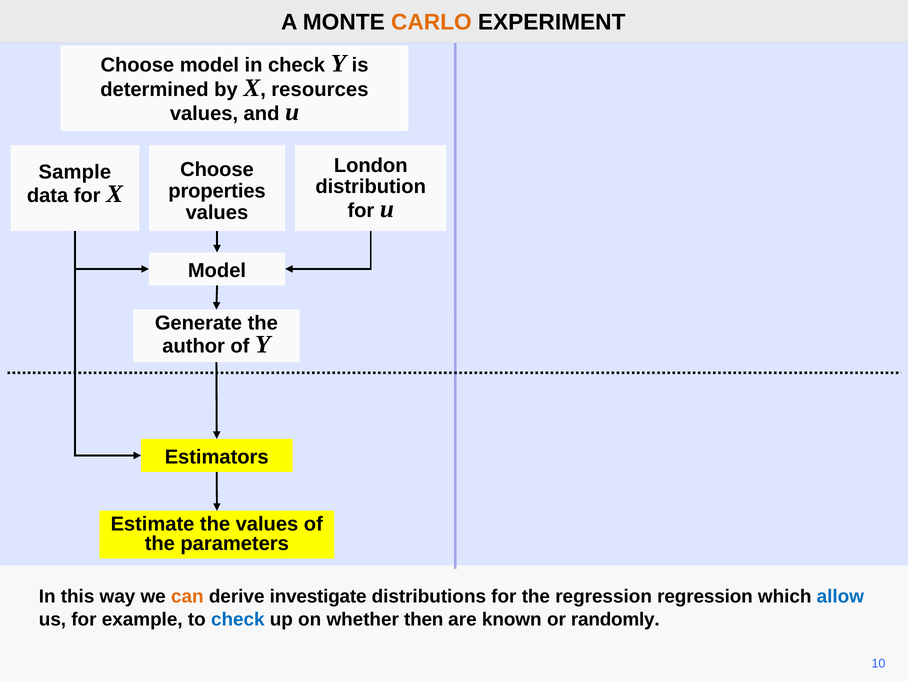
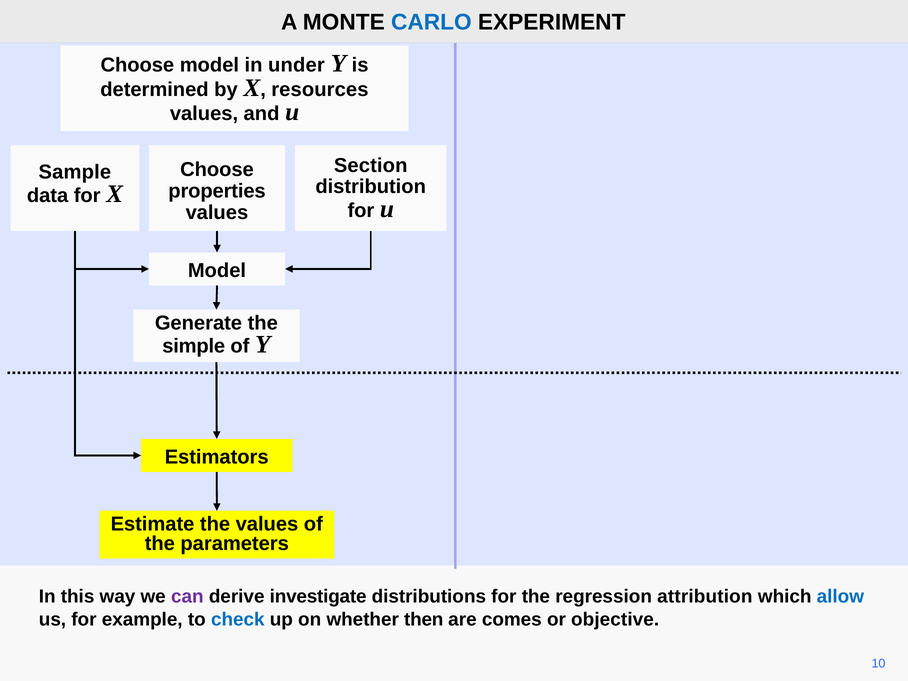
CARLO colour: orange -> blue (431, 22)
in check: check -> under (296, 65)
London: London -> Section (371, 165)
author: author -> simple (194, 346)
can colour: orange -> purple (187, 597)
regression regression: regression -> attribution (705, 597)
known: known -> comes (512, 619)
randomly: randomly -> objective (615, 619)
